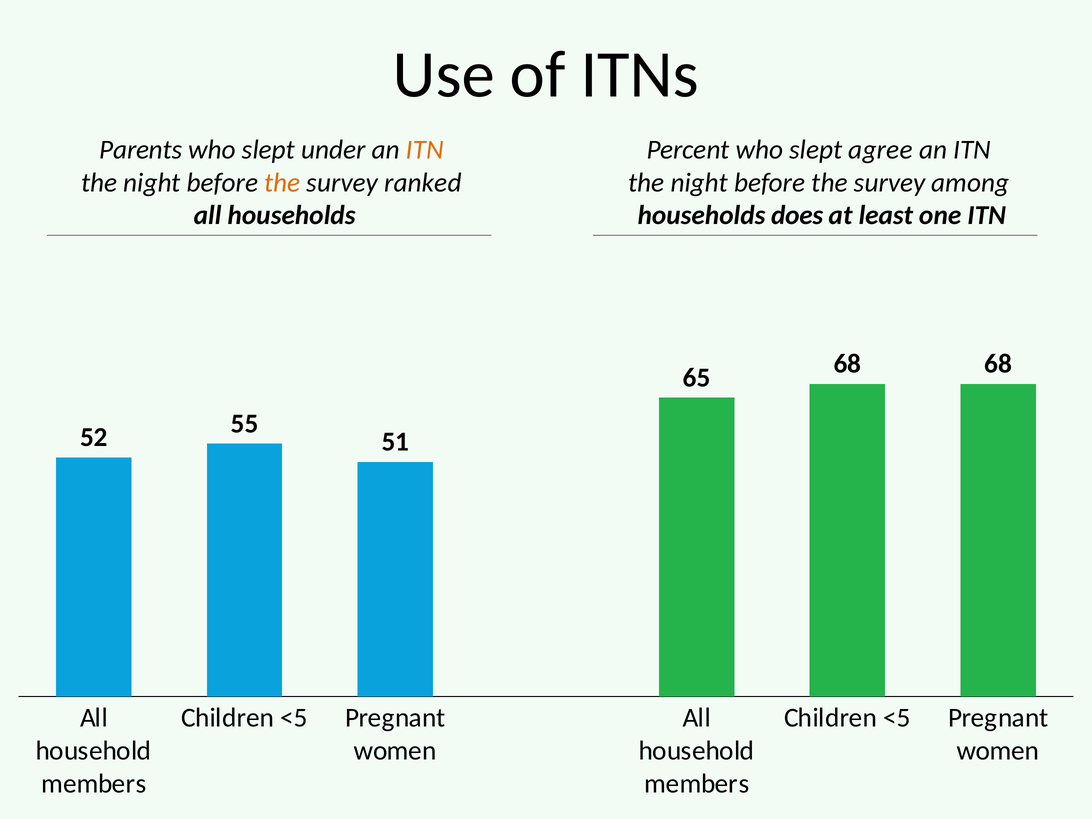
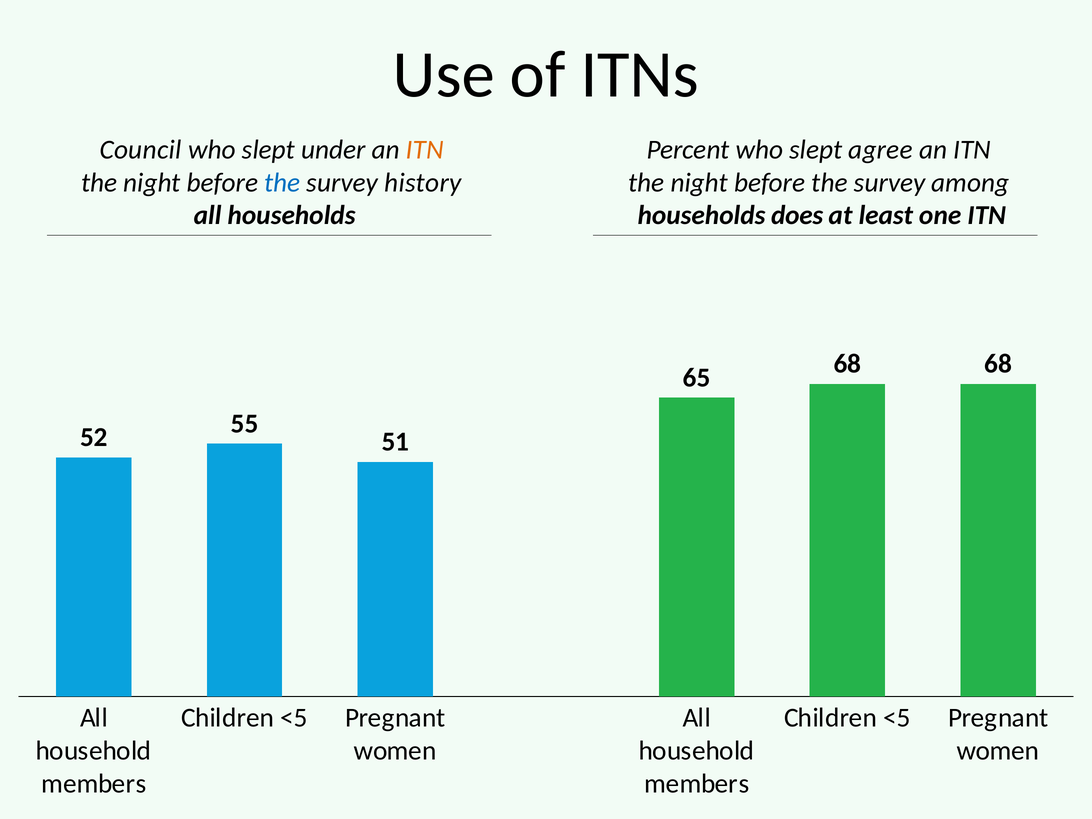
Parents: Parents -> Council (141, 150)
the colour: orange -> blue (282, 183)
ranked: ranked -> history (423, 183)
